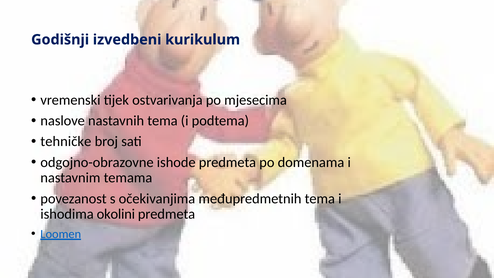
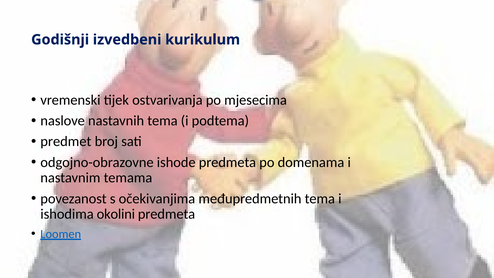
tehničke: tehničke -> predmet (66, 142)
